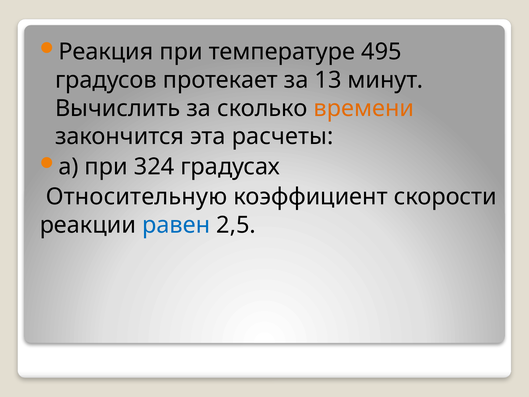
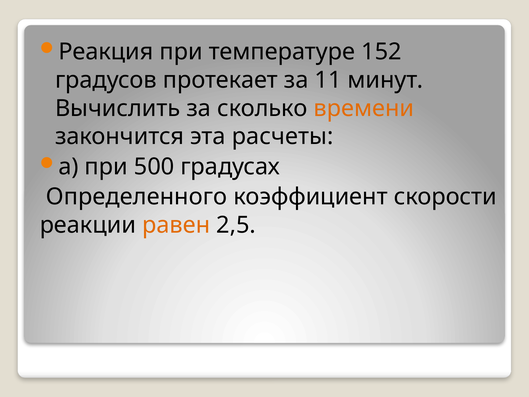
495: 495 -> 152 (381, 52)
13: 13 -> 11 (328, 80)
324: 324 -> 500 (154, 167)
Относительную: Относительную -> Определенного (136, 197)
равен colour: blue -> orange (176, 225)
